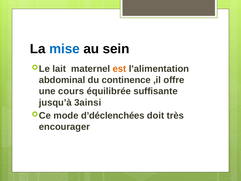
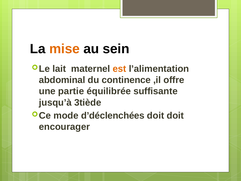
mise colour: blue -> orange (64, 49)
cours: cours -> partie (71, 91)
3ainsi: 3ainsi -> 3tiède (88, 102)
doit très: très -> doit (175, 115)
